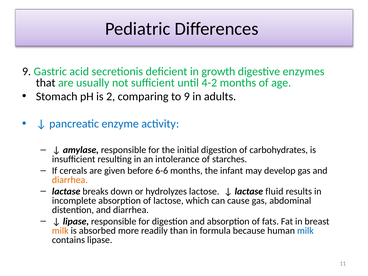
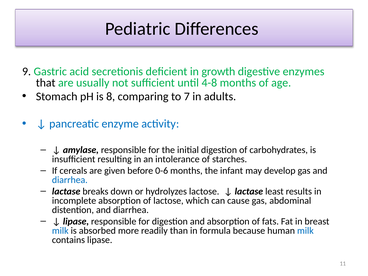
4-2: 4-2 -> 4-8 (209, 83)
2: 2 -> 8 (111, 96)
to 9: 9 -> 7 (187, 96)
6-6: 6-6 -> 0-6 (162, 171)
diarrhea colour: orange -> blue (70, 180)
fluid: fluid -> least (274, 191)
milk colour: orange -> blue (60, 231)
